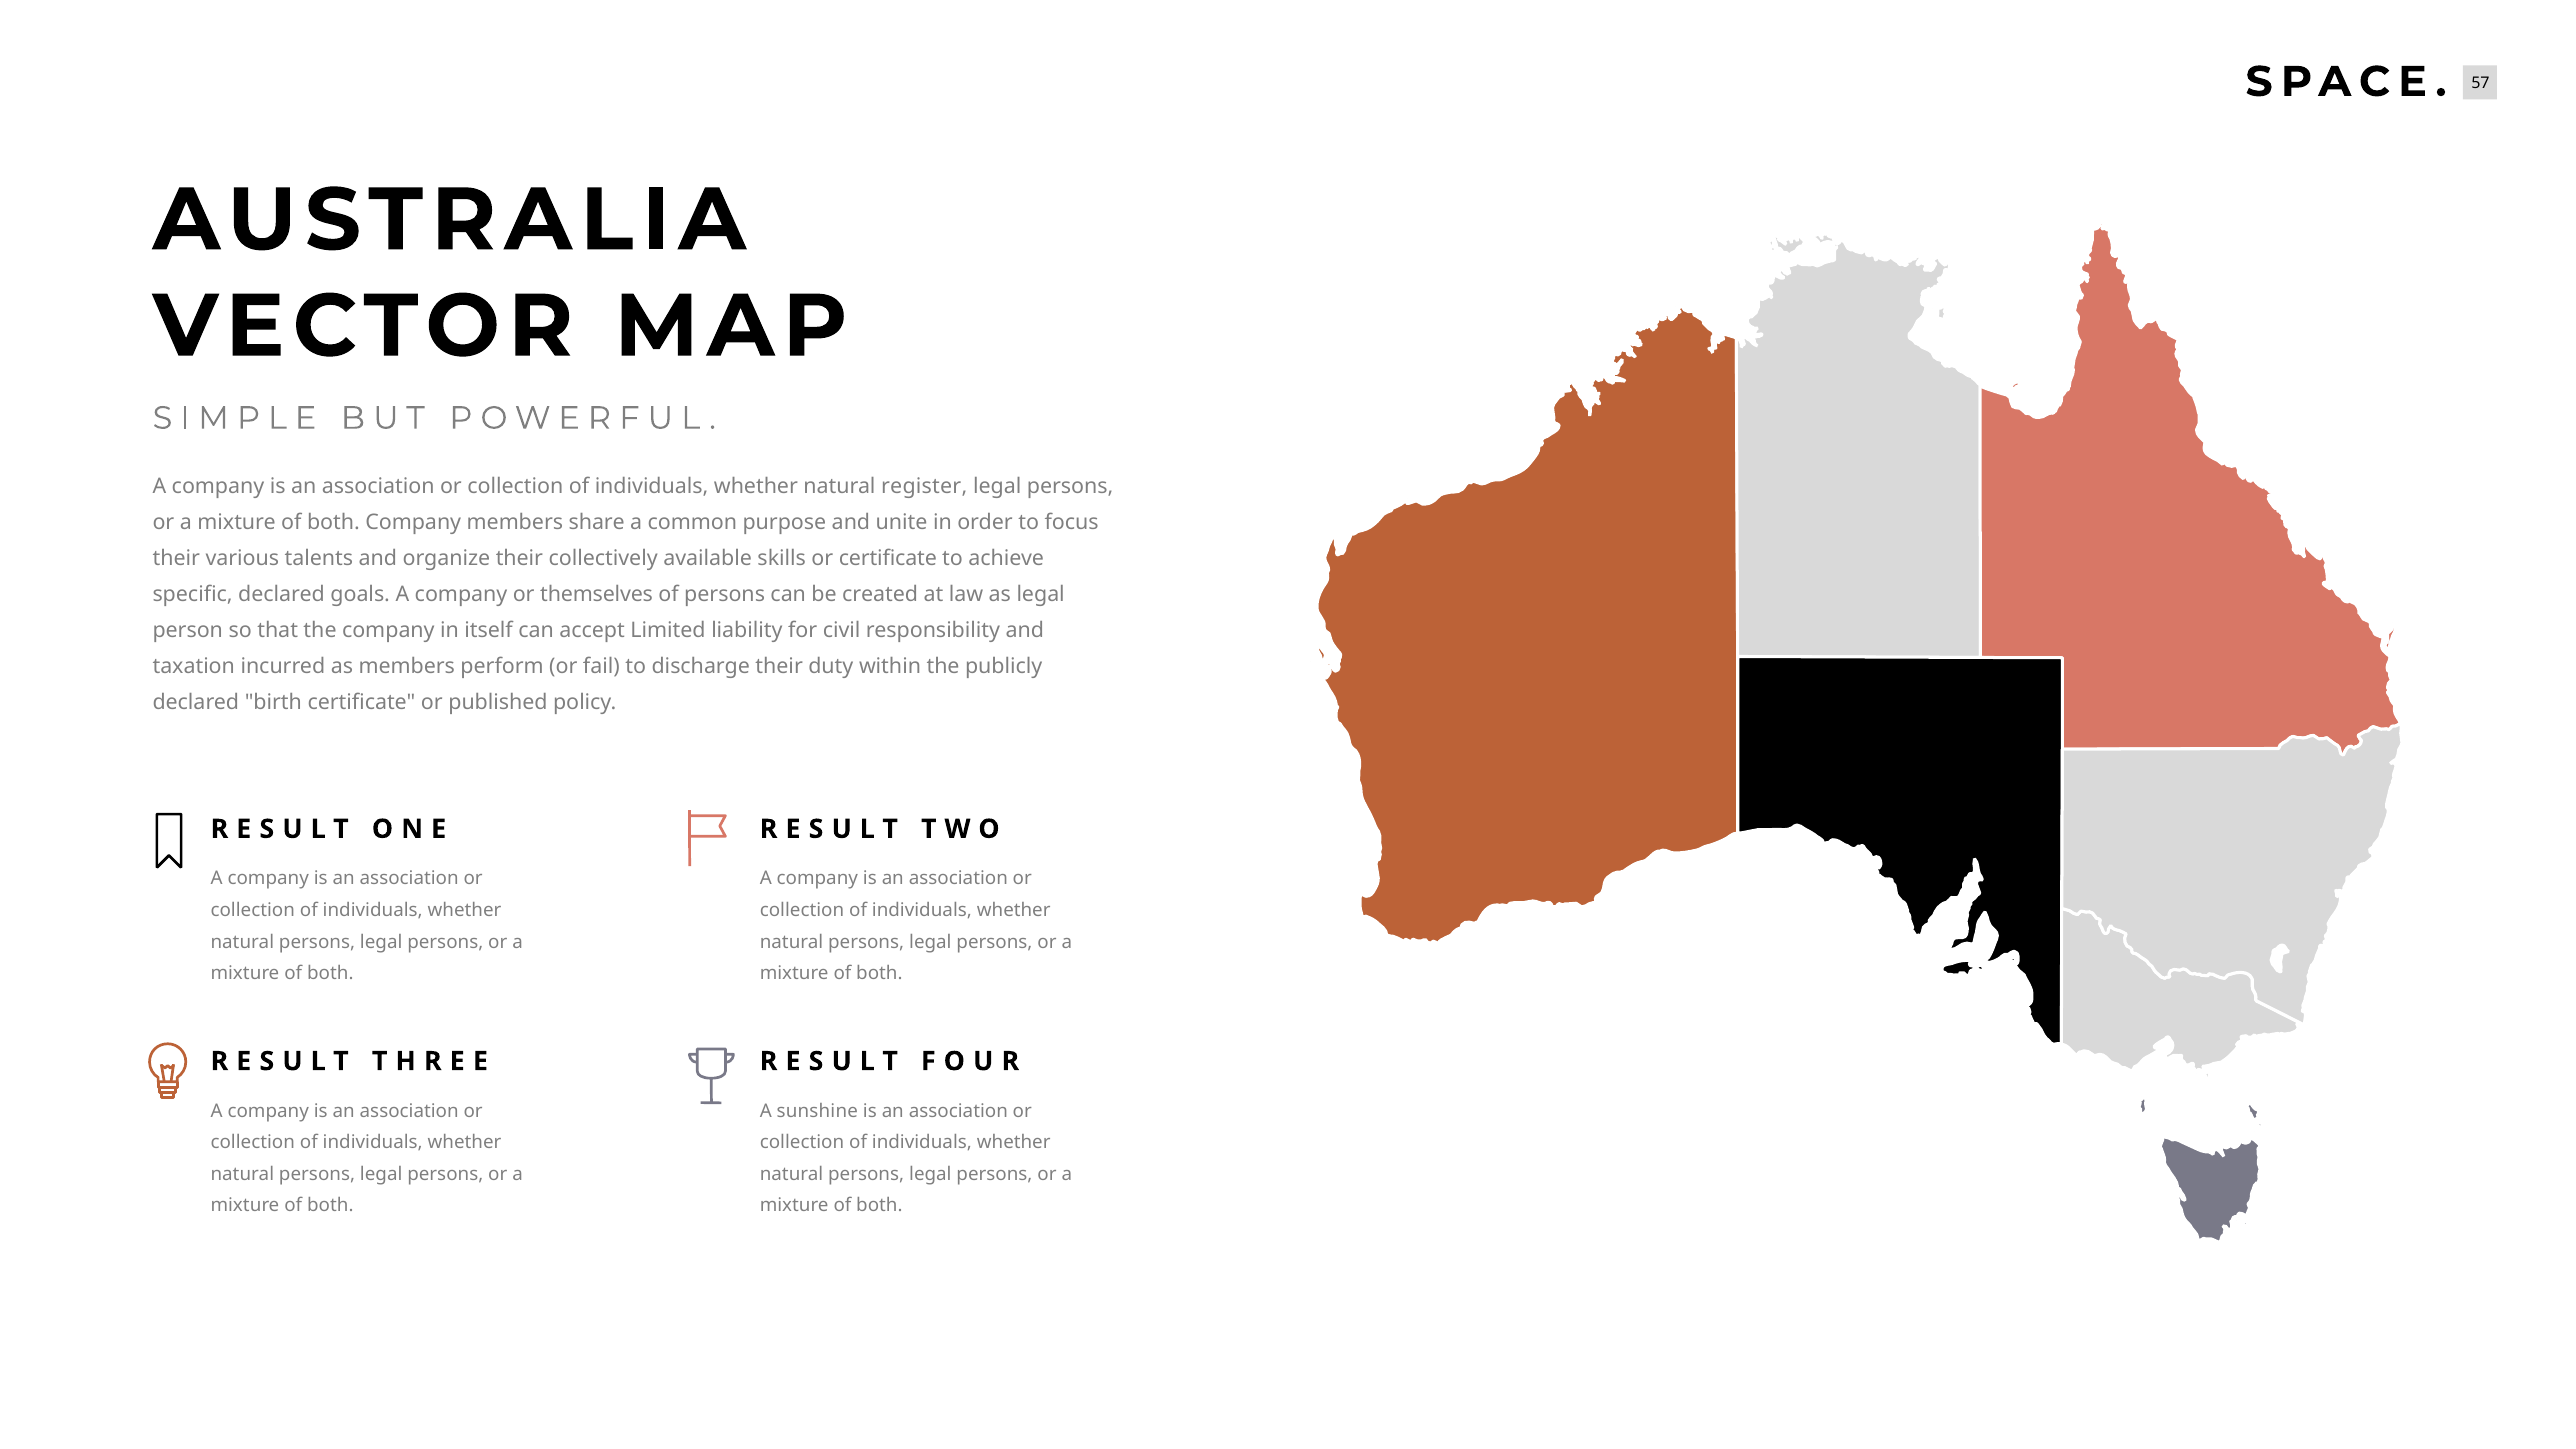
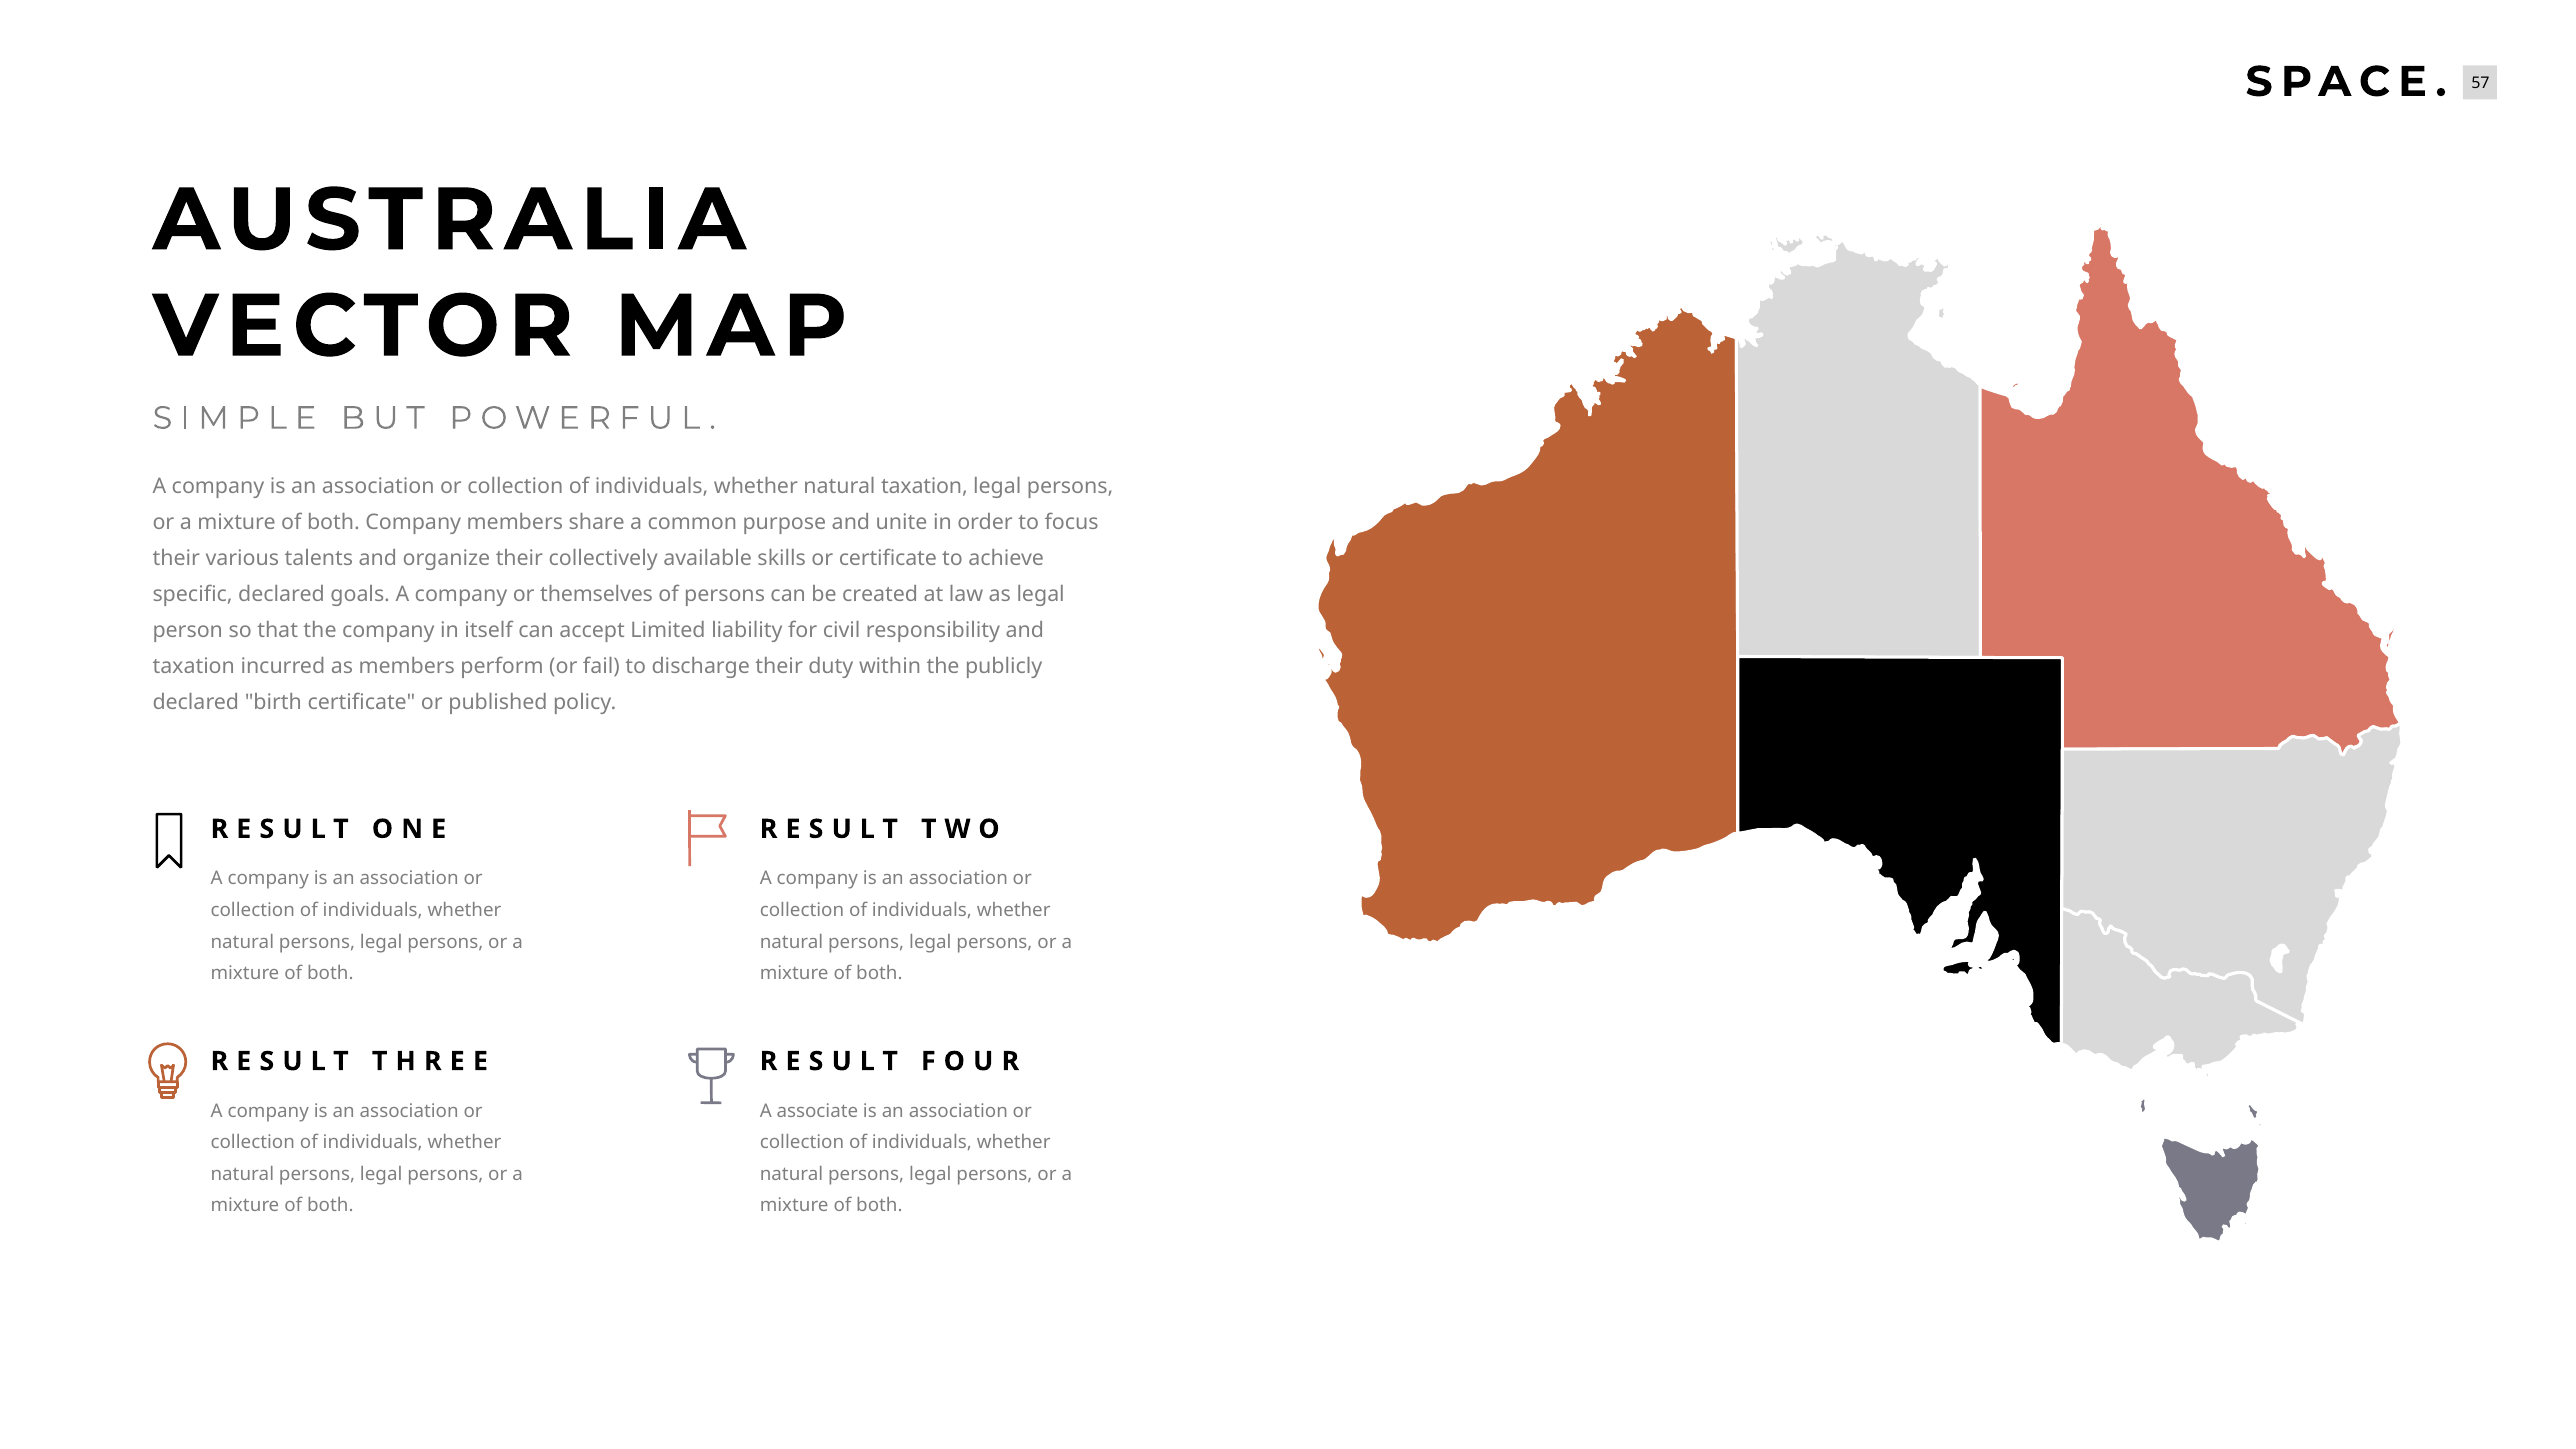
natural register: register -> taxation (924, 486)
sunshine: sunshine -> associate (817, 1111)
